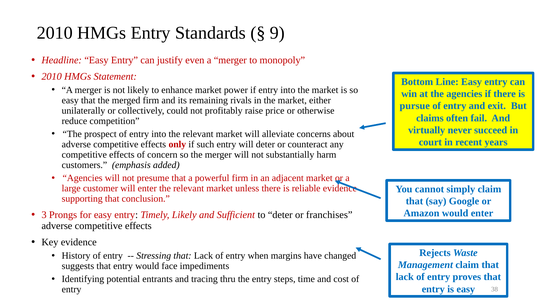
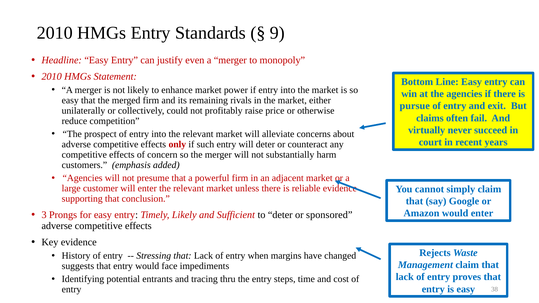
franchises: franchises -> sponsored (329, 215)
